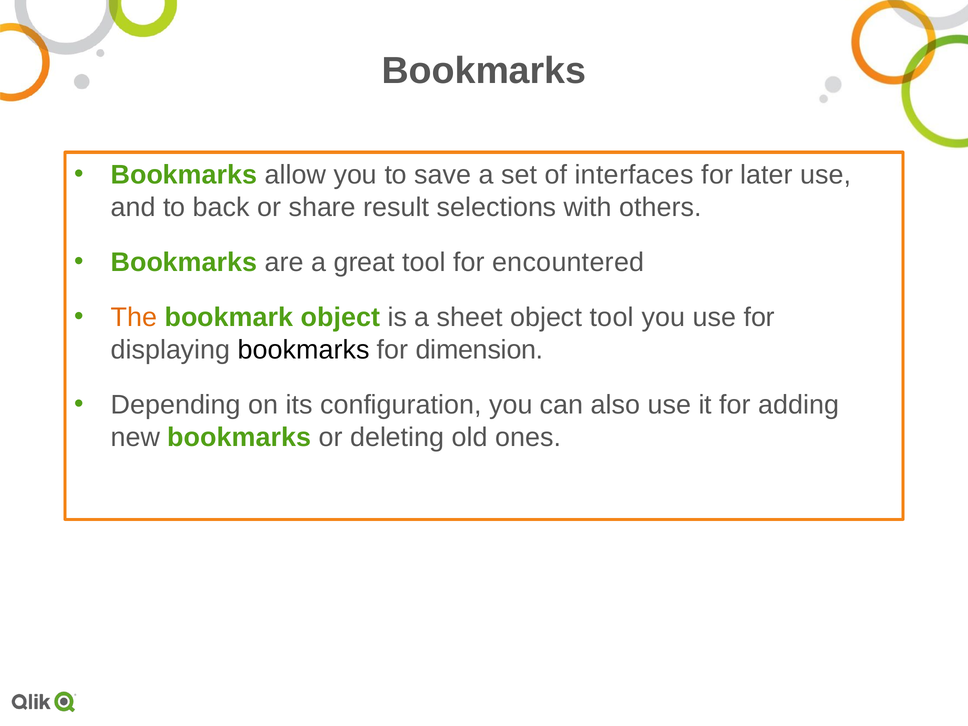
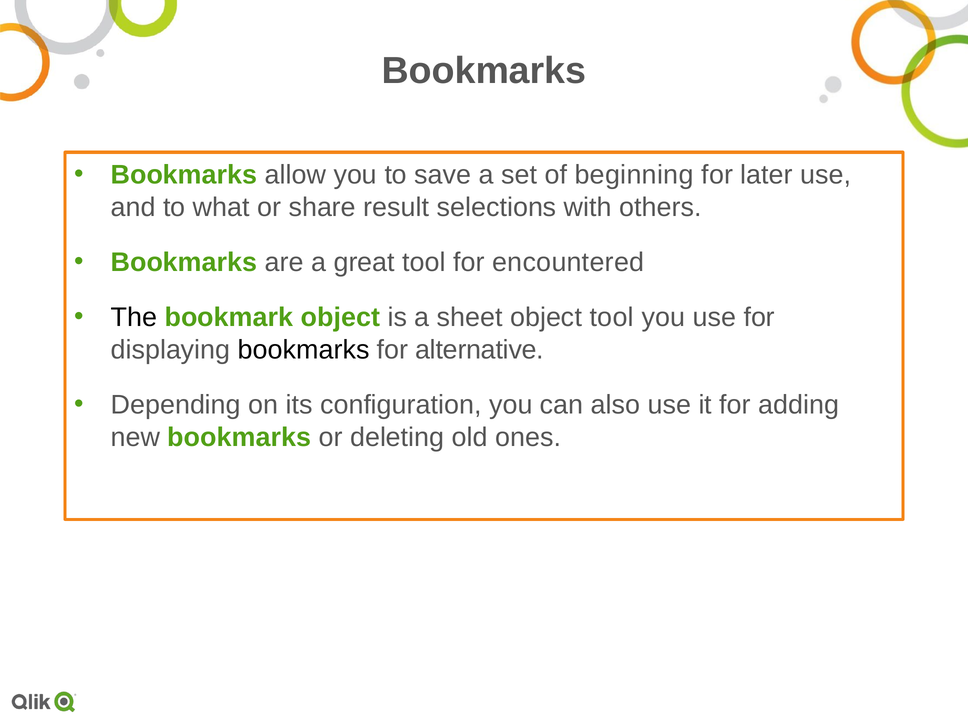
interfaces: interfaces -> beginning (634, 175)
back: back -> what (221, 207)
The colour: orange -> black (134, 318)
dimension: dimension -> alternative (480, 350)
